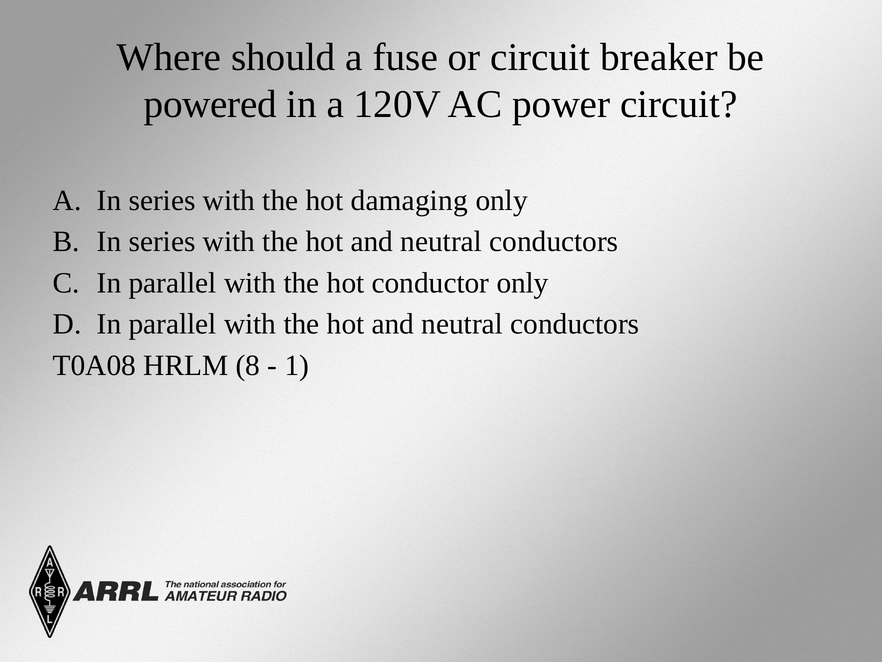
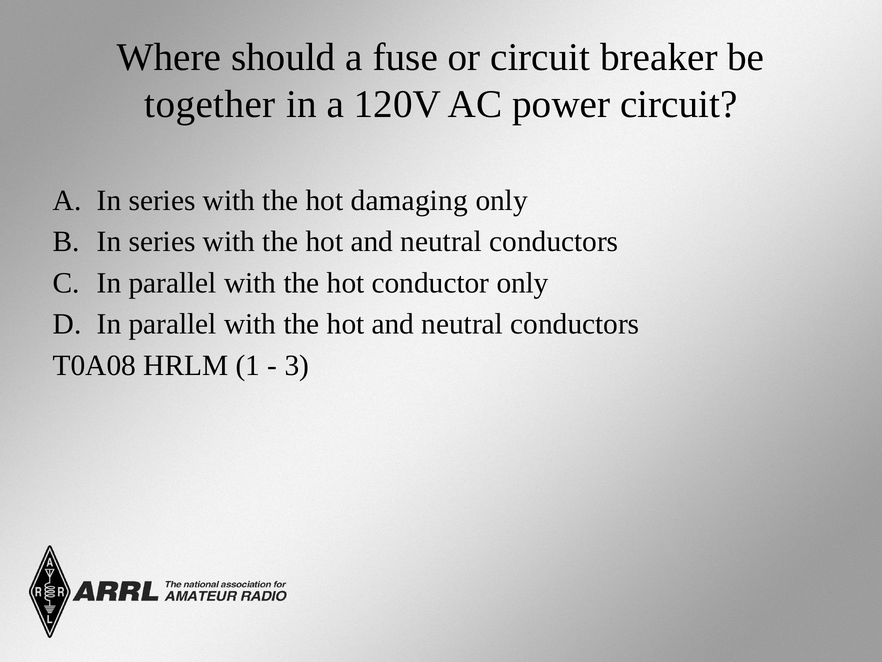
powered: powered -> together (210, 104)
8: 8 -> 1 (248, 365)
1: 1 -> 3 (297, 365)
